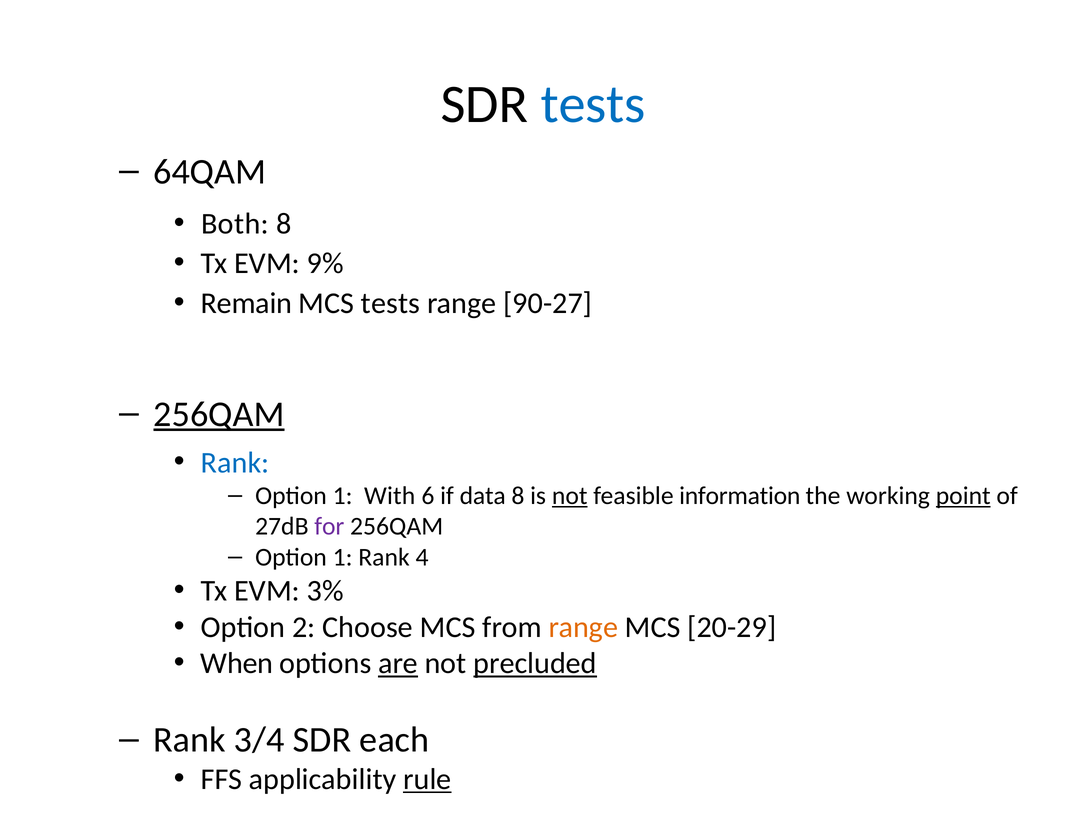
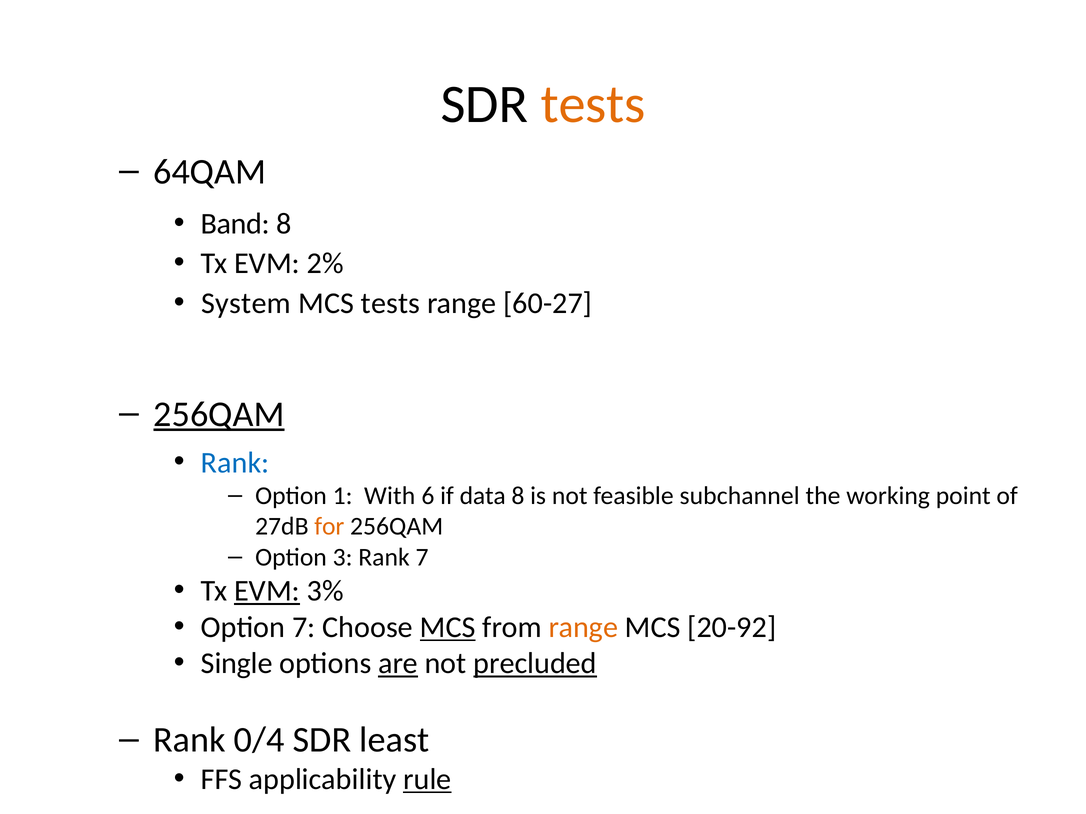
tests colour: blue -> orange (593, 104)
Both: Both -> Band (235, 224)
9%: 9% -> 2% (325, 264)
Remain: Remain -> System (246, 303)
90-27: 90-27 -> 60-27 (548, 303)
not underline: present -> none (570, 496)
information: information -> subchannel (740, 496)
point underline: present -> none (963, 496)
for colour: purple -> orange (329, 527)
1: 1 -> 3 (343, 558)
Rank 4: 4 -> 7 (422, 558)
EVM underline: none -> present (267, 591)
Option 2: 2 -> 7 (304, 628)
MCS underline: none -> present (448, 628)
20-29: 20-29 -> 20-92 (732, 628)
When: When -> Single (237, 664)
3/4: 3/4 -> 0/4 (259, 740)
each: each -> least (394, 740)
